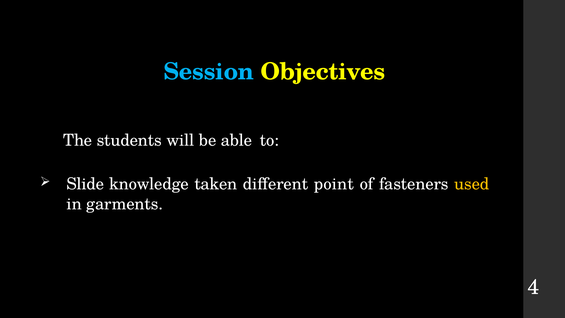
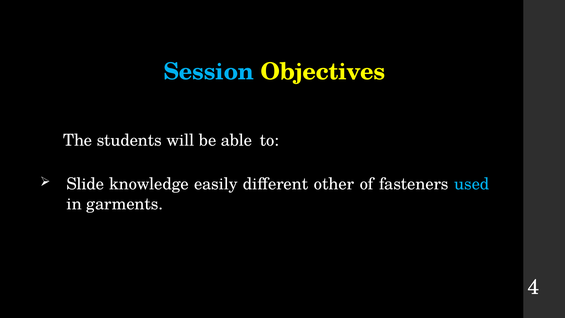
taken: taken -> easily (216, 184)
point: point -> other (334, 184)
used colour: yellow -> light blue (472, 184)
